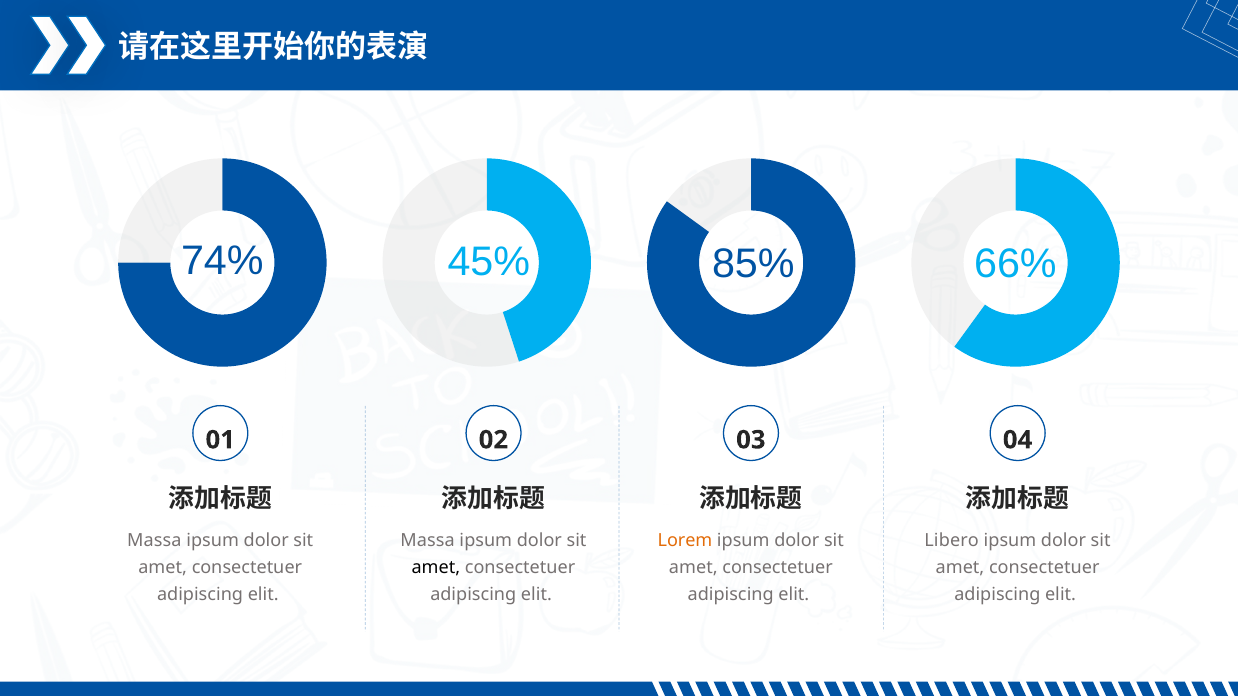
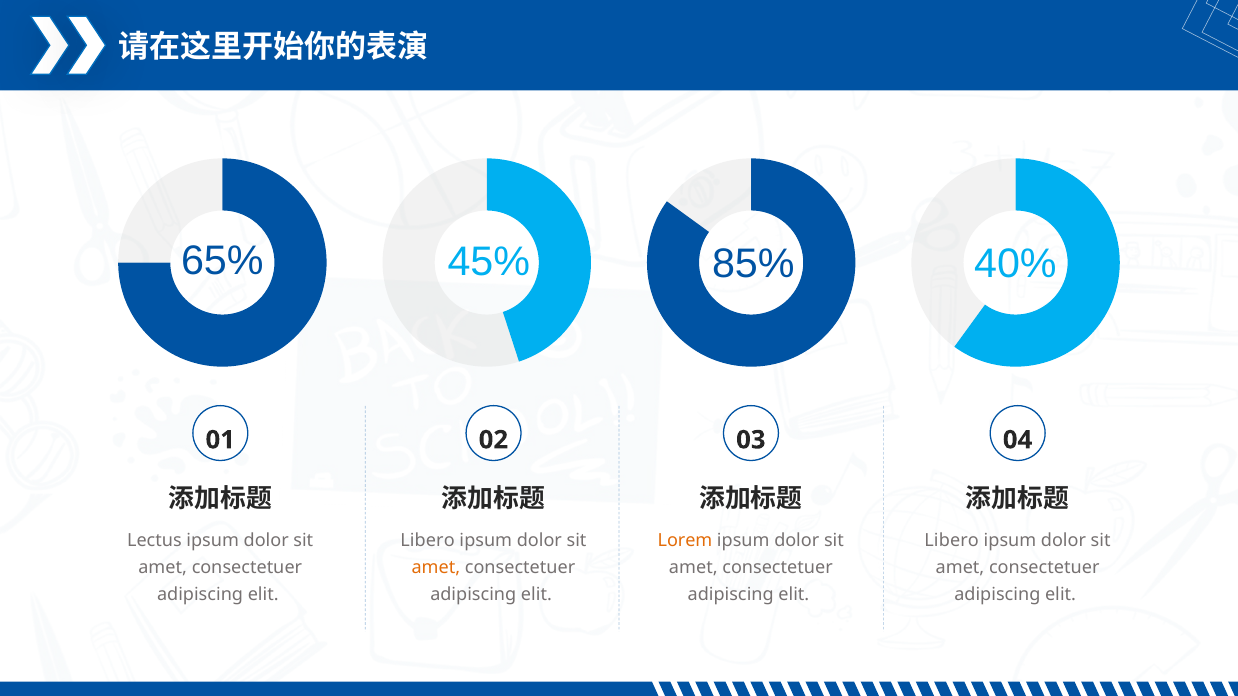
74%: 74% -> 65% (222, 261)
66%: 66% -> 40% (1015, 264)
Massa: Massa -> Lectus (154, 541)
Massa: Massa -> Libero (428, 541)
amet colour: black -> orange (436, 568)
